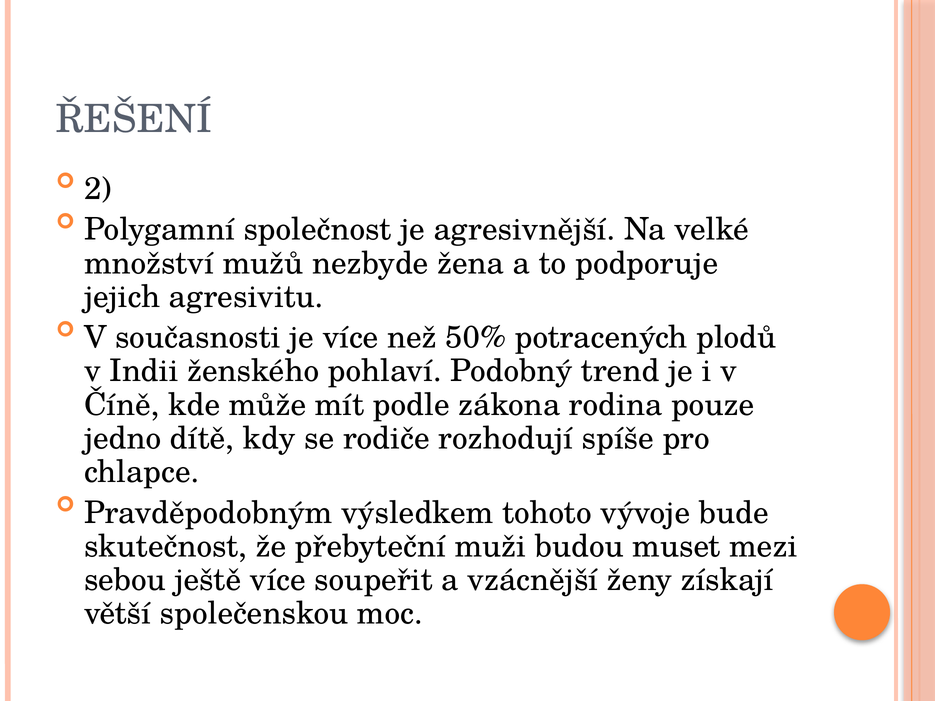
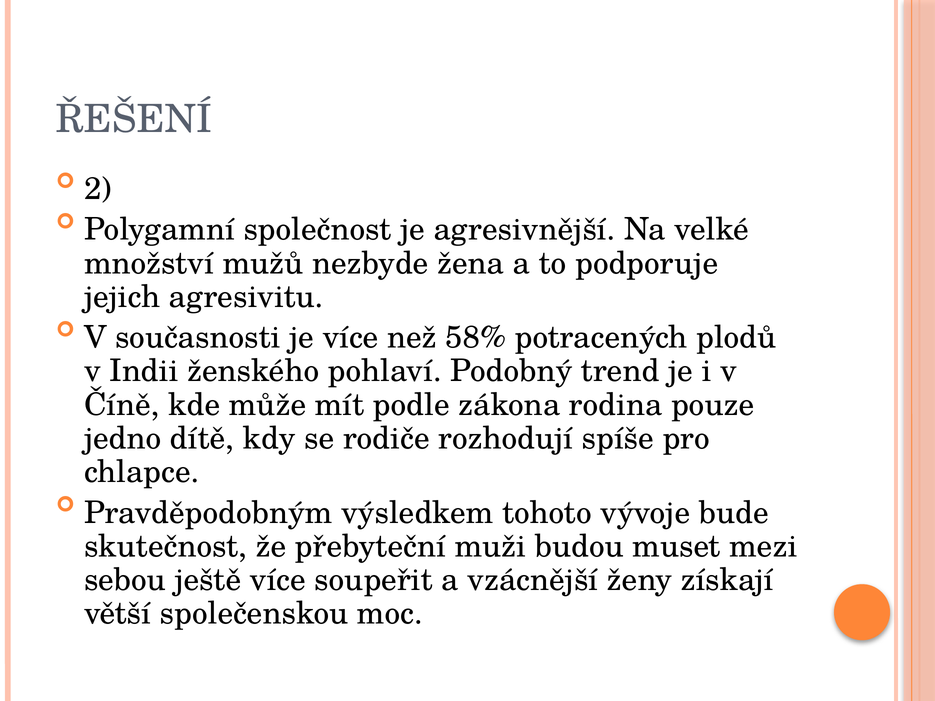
50%: 50% -> 58% (476, 338)
